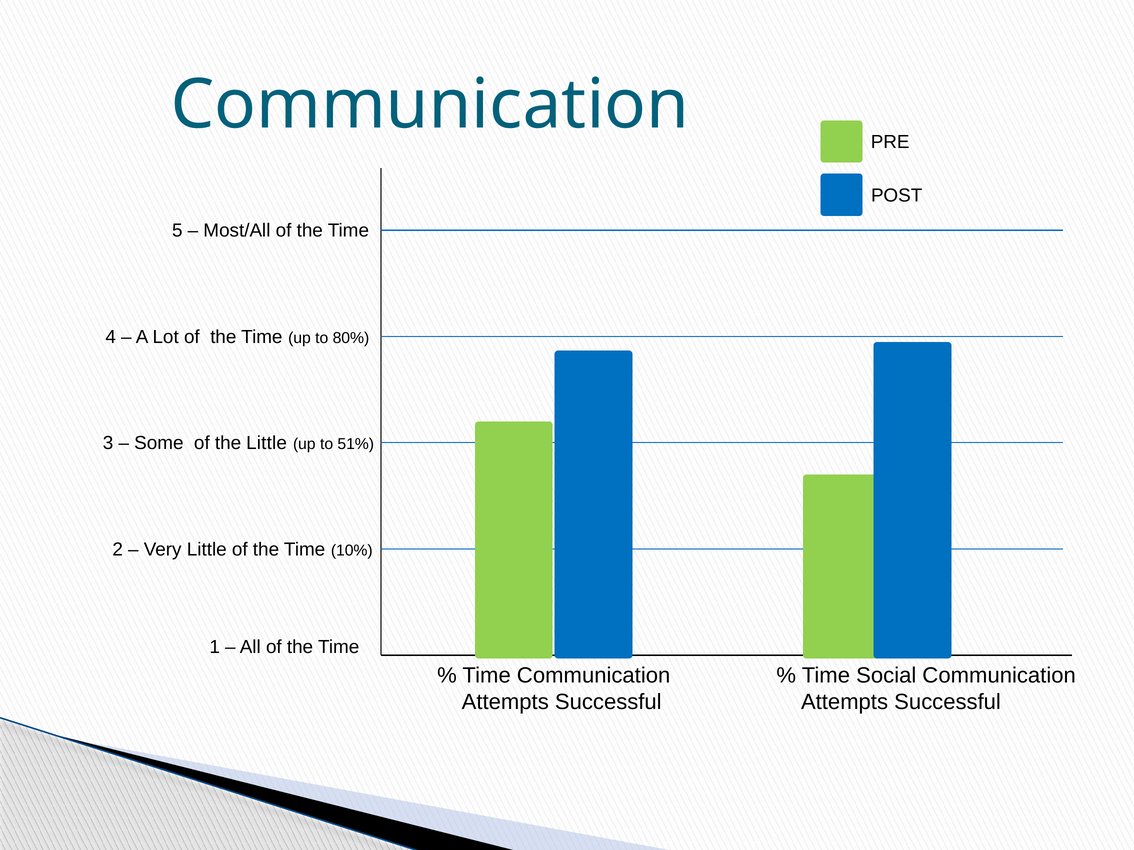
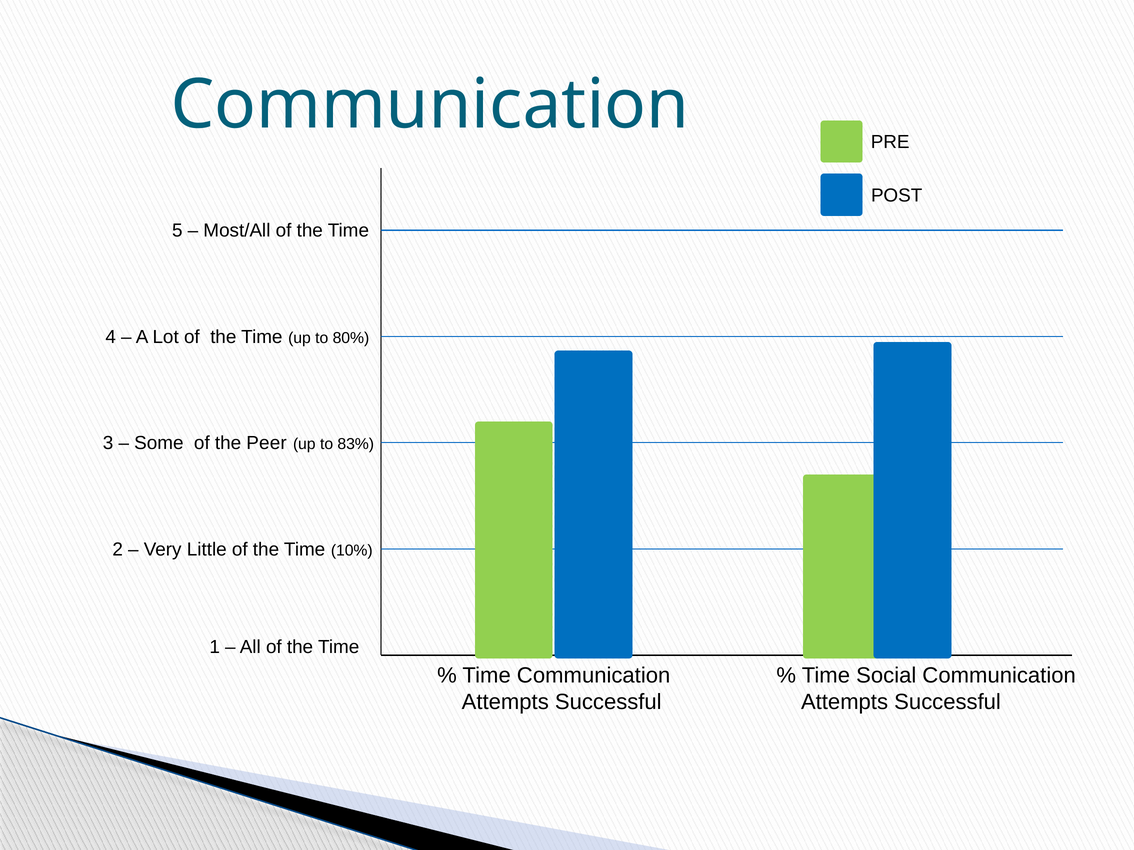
the Little: Little -> Peer (267, 443)
51%: 51% -> 83% (356, 444)
